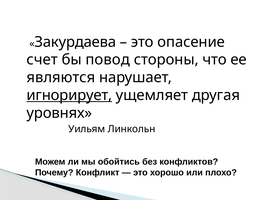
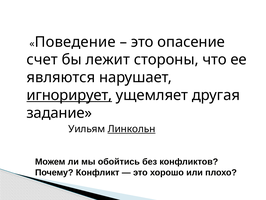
Закурдаева: Закурдаева -> Поведение (75, 42)
повод: повод -> лежит (108, 60)
уровнях: уровнях -> задание (59, 113)
Линкольн underline: none -> present (132, 129)
